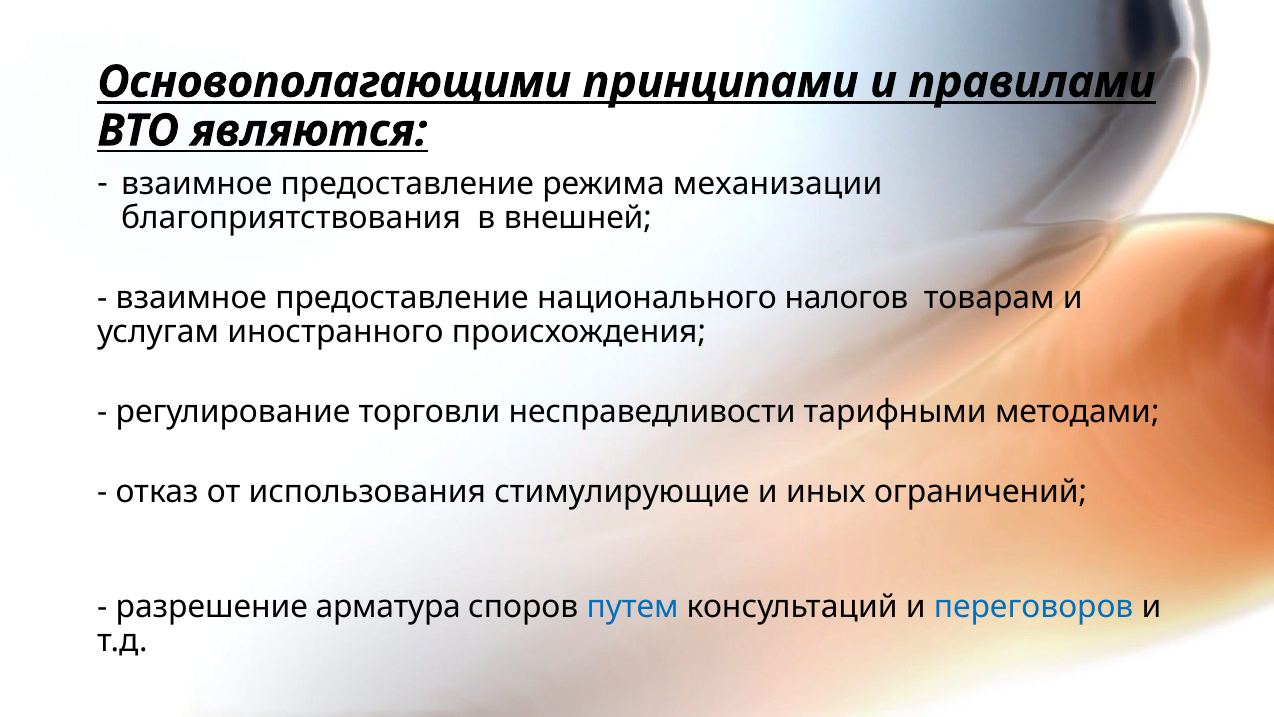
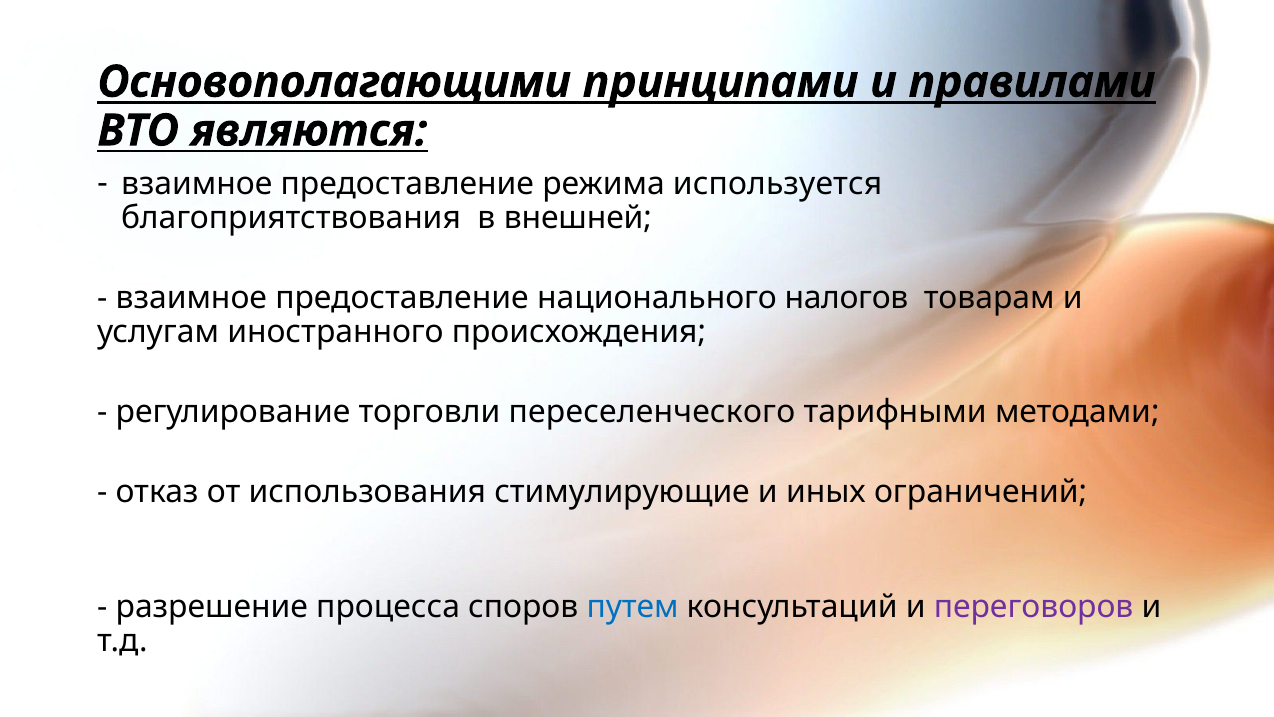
механизации: механизации -> используется (778, 183)
несправедливости: несправедливости -> переселенческого (652, 412)
арматура: арматура -> процесса (388, 606)
переговоров colour: blue -> purple (1034, 606)
